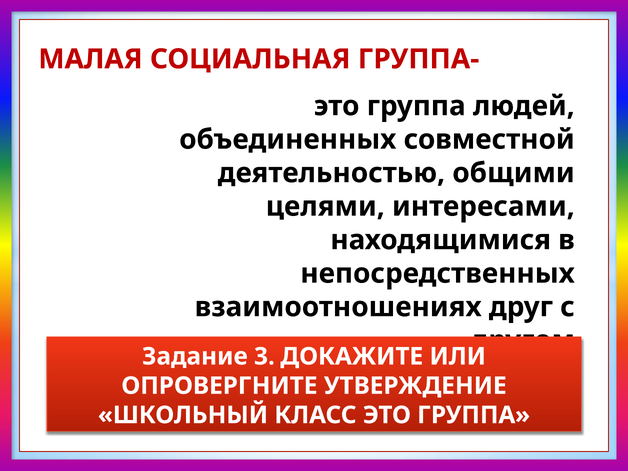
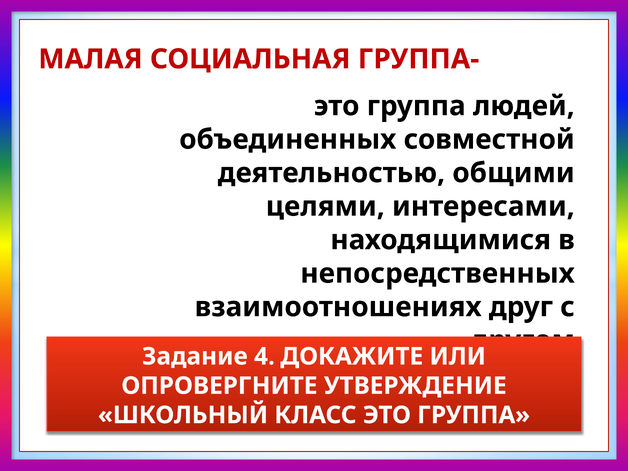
3: 3 -> 4 (264, 356)
